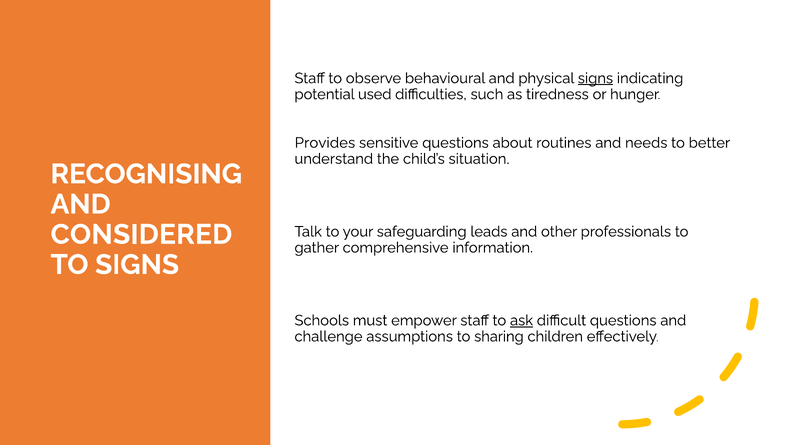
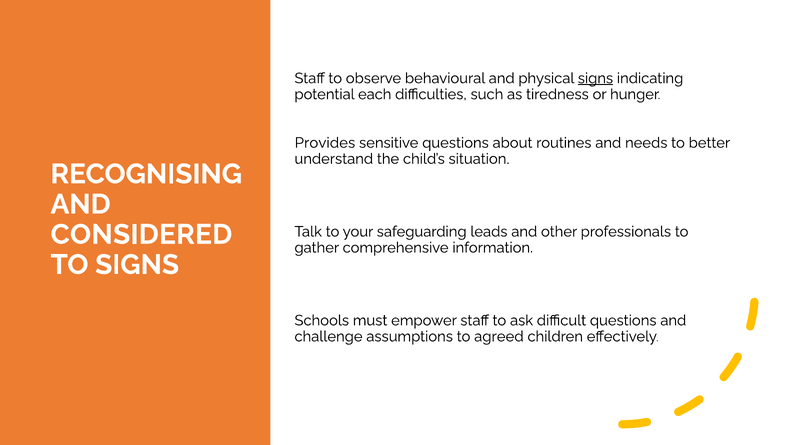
used: used -> each (375, 94)
ask underline: present -> none (522, 320)
sharing: sharing -> agreed (499, 336)
